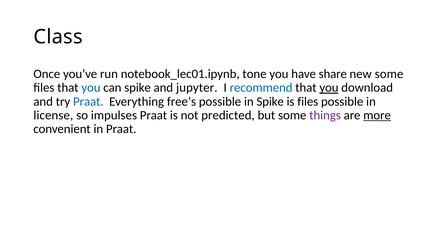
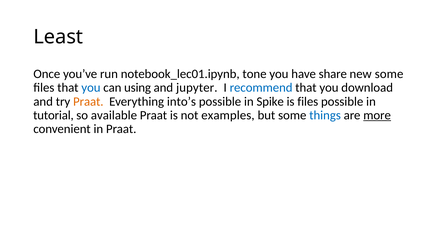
Class: Class -> Least (58, 37)
can spike: spike -> using (138, 88)
you underline: present -> none (329, 88)
Praat colour: blue -> orange (88, 102)
free’s: free’s -> into’s (181, 102)
license: license -> tutorial (53, 115)
impulses: impulses -> available (114, 115)
predicted: predicted -> examples (228, 115)
things colour: purple -> blue (325, 115)
